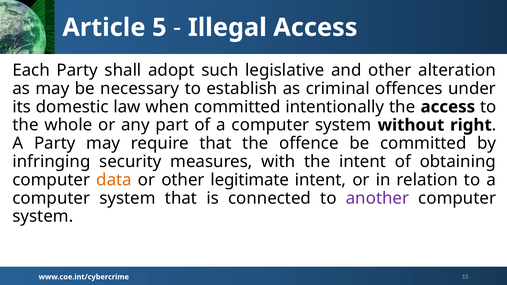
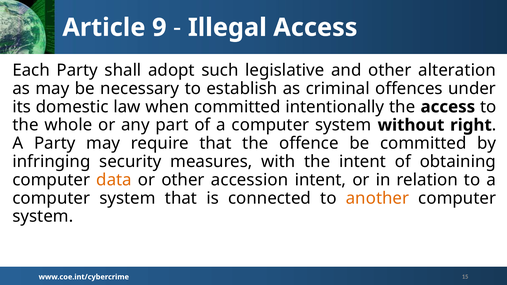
5: 5 -> 9 (159, 28)
legitimate: legitimate -> accession (250, 180)
another colour: purple -> orange (377, 198)
